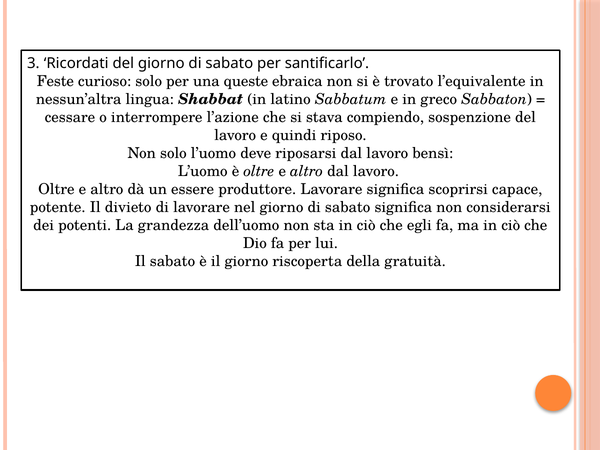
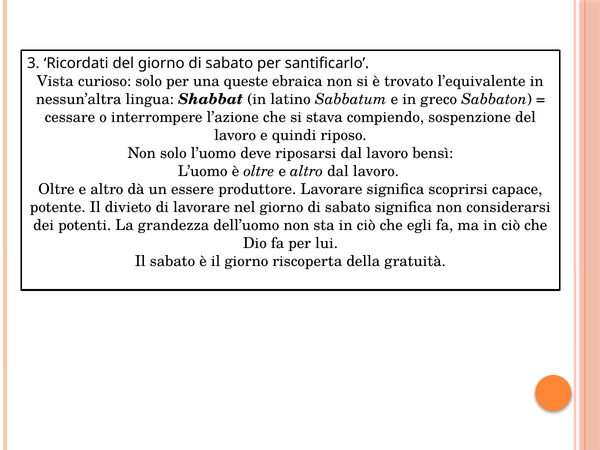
Feste: Feste -> Vista (55, 81)
